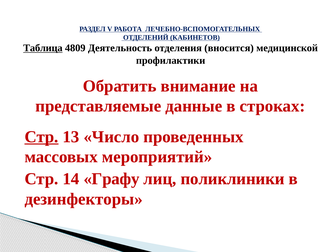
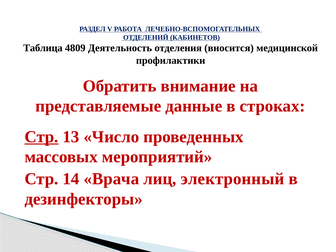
Таблица underline: present -> none (43, 48)
Графу: Графу -> Врача (111, 179)
поликлиники: поликлиники -> электронный (232, 179)
